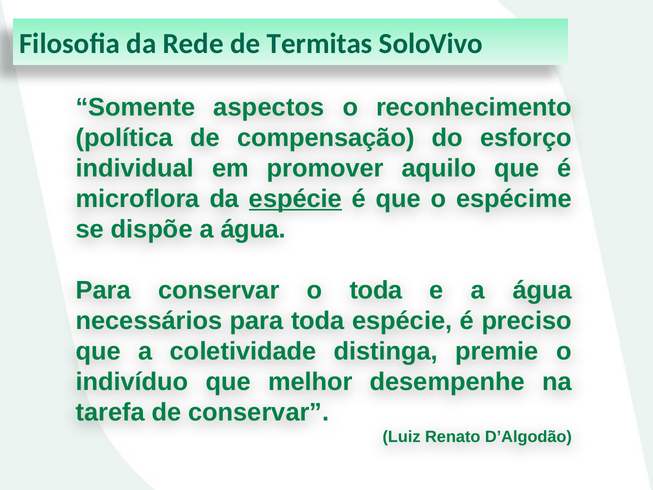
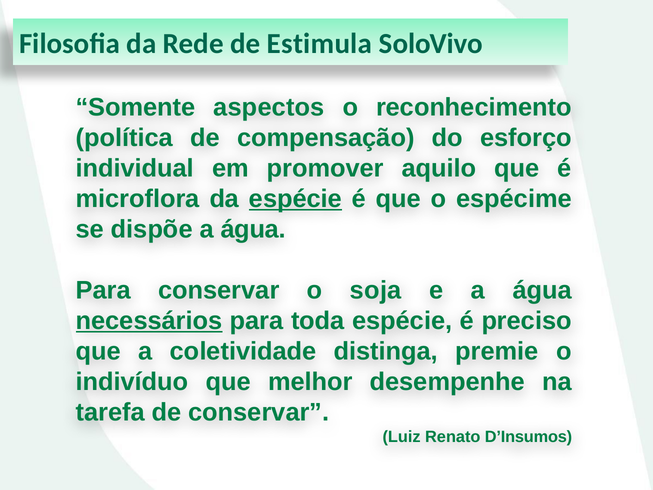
Termitas: Termitas -> Estimula (320, 44)
o toda: toda -> soja (376, 290)
necessários underline: none -> present (149, 321)
D’Algodão: D’Algodão -> D’Insumos (528, 437)
